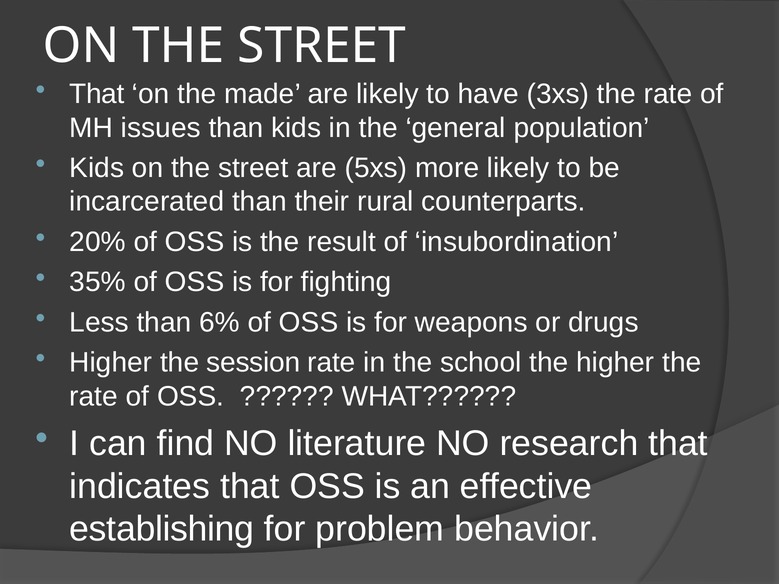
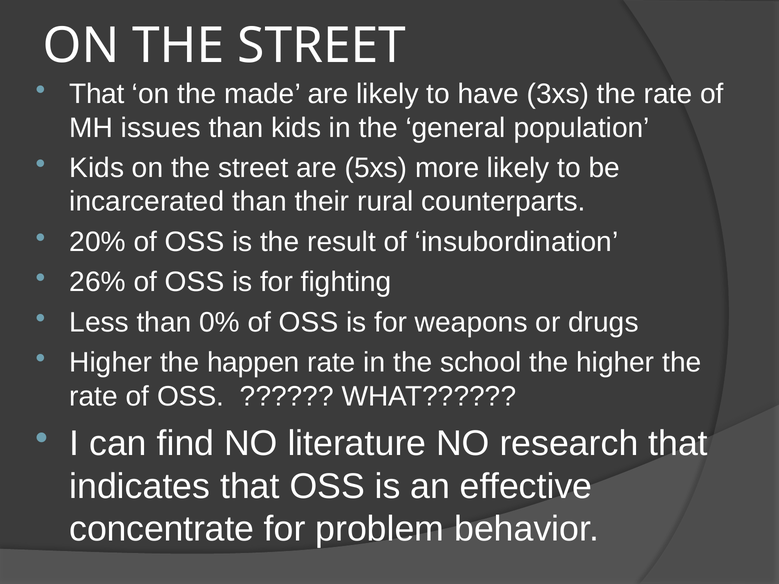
35%: 35% -> 26% (98, 282)
6%: 6% -> 0% (220, 322)
session: session -> happen (253, 363)
establishing: establishing -> concentrate (162, 529)
